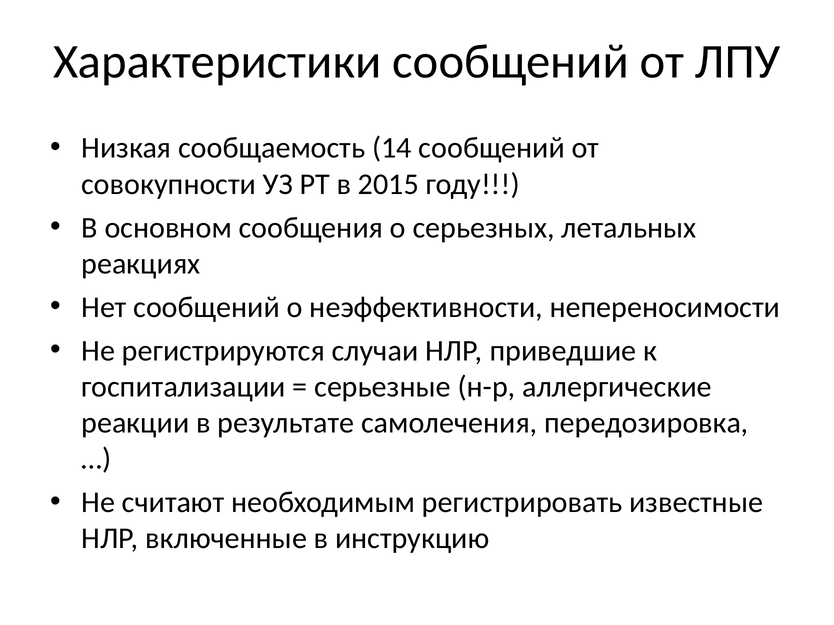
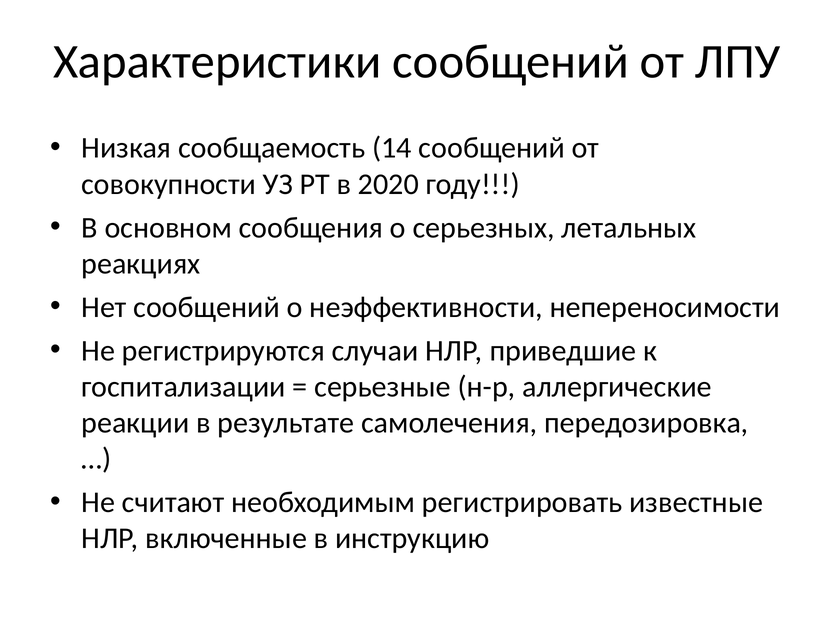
2015: 2015 -> 2020 (388, 184)
